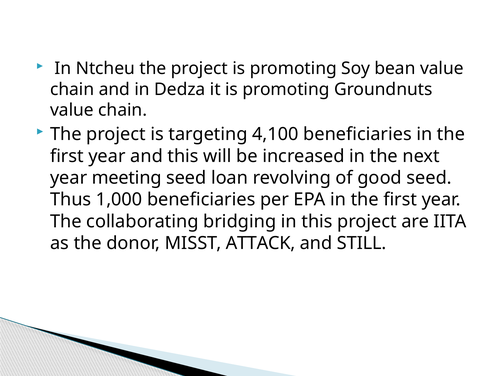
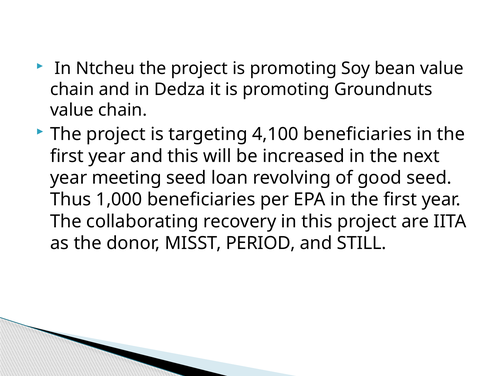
bridging: bridging -> recovery (240, 222)
ATTACK: ATTACK -> PERIOD (261, 243)
